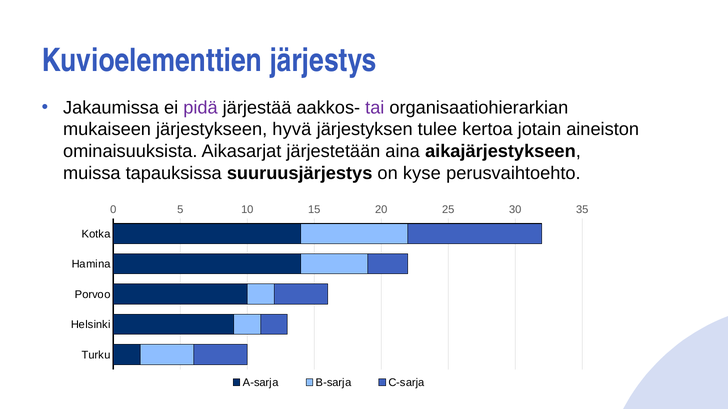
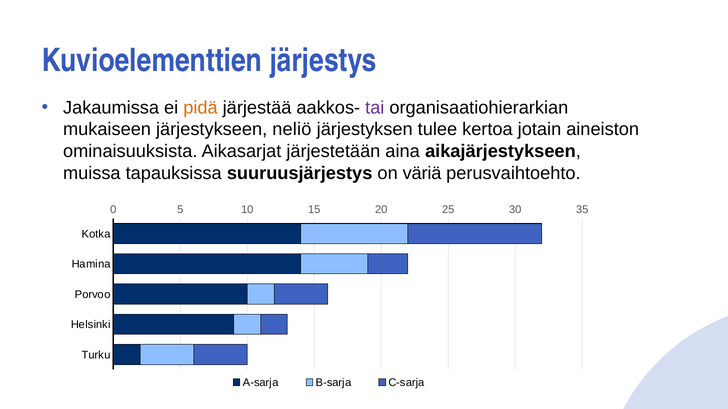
pidä colour: purple -> orange (200, 108)
hyvä: hyvä -> neliö (292, 130)
kyse: kyse -> väriä (422, 173)
